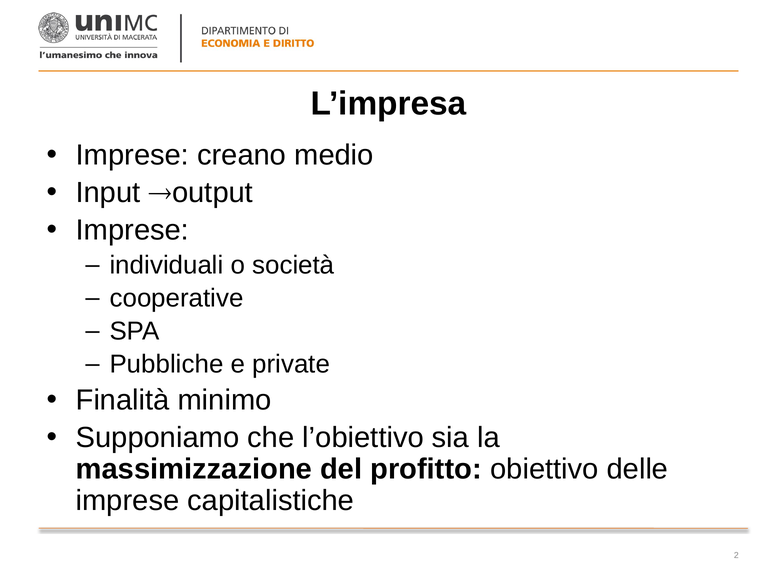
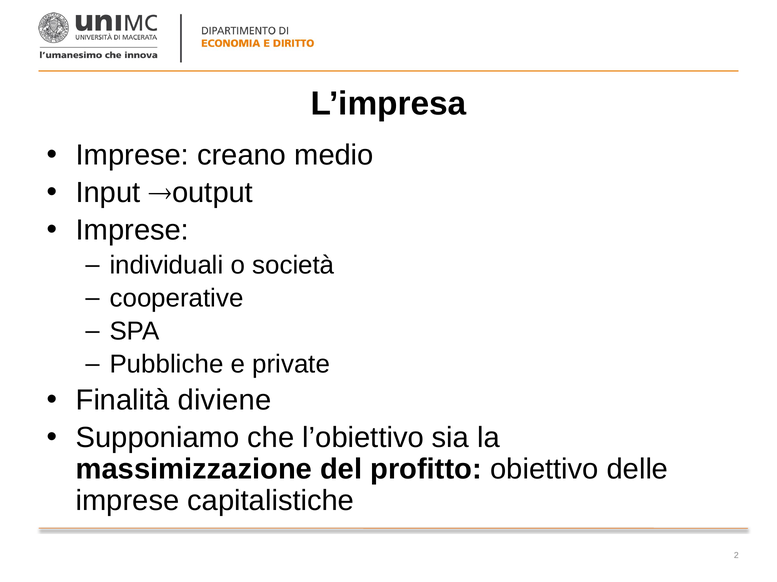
minimo: minimo -> diviene (225, 401)
